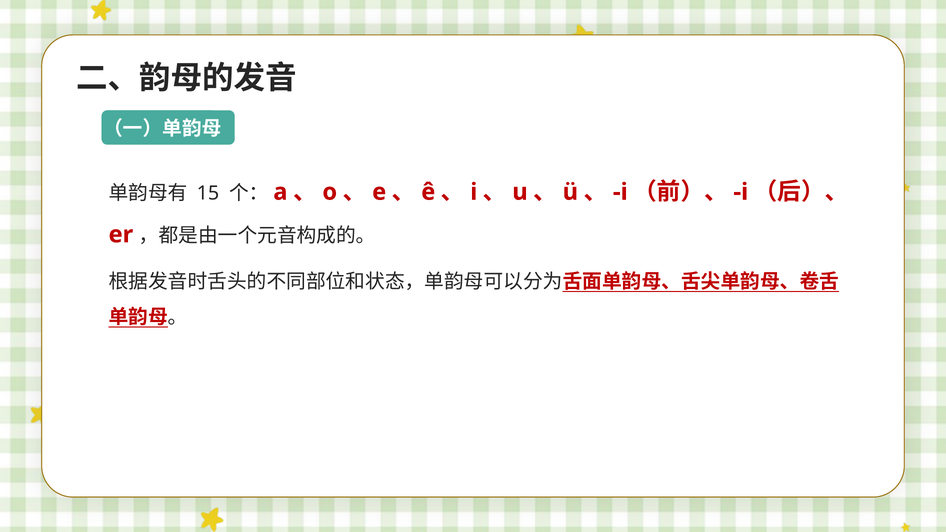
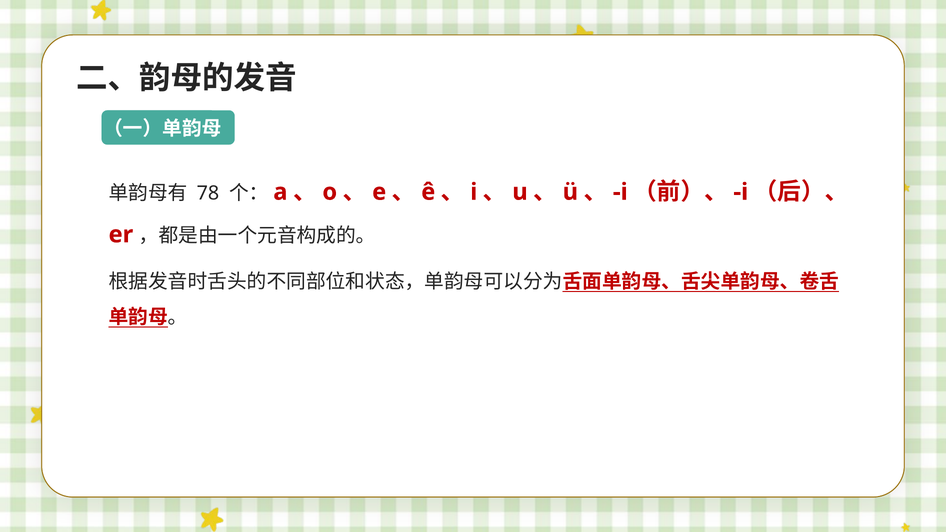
15: 15 -> 78 (208, 193)
